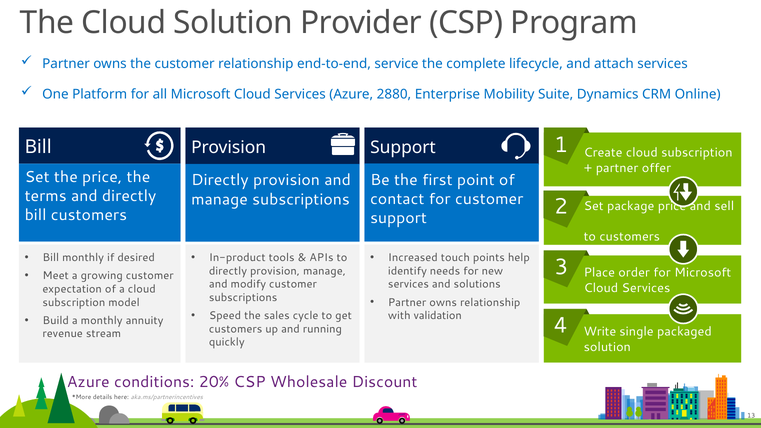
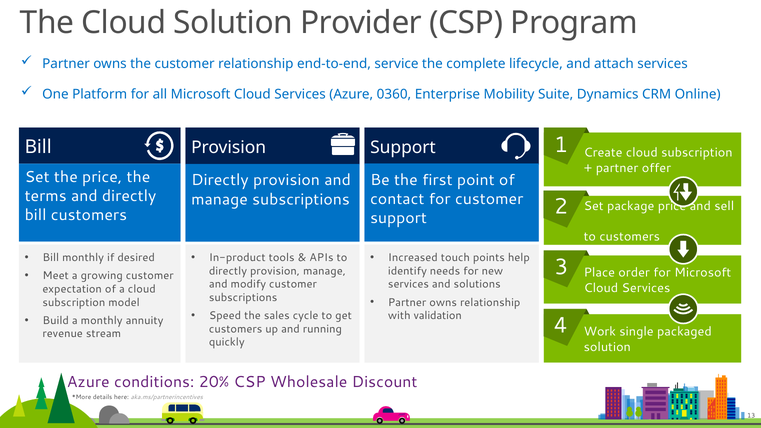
2880: 2880 -> 0360 (394, 94)
Write: Write -> Work (600, 332)
